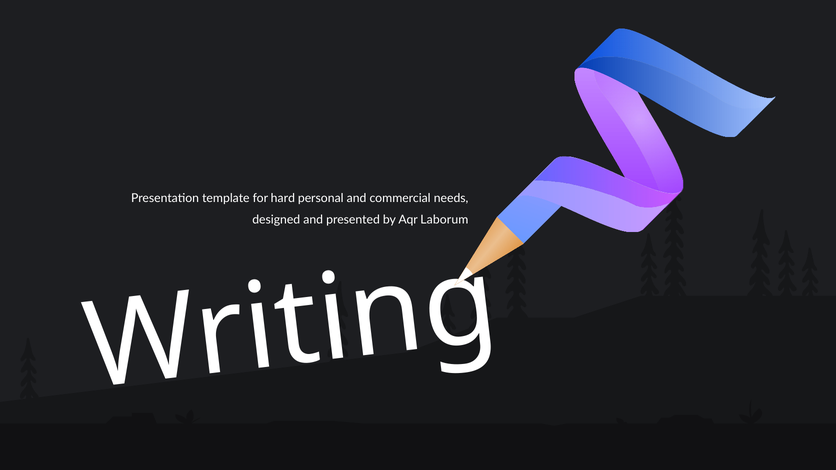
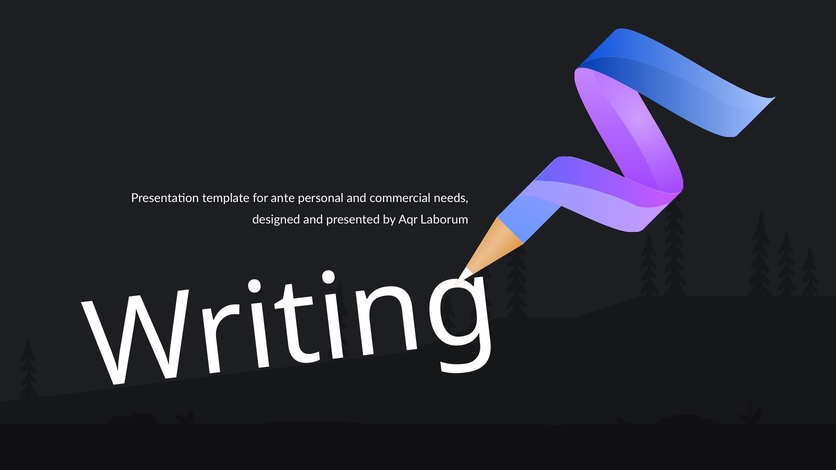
hard: hard -> ante (283, 198)
